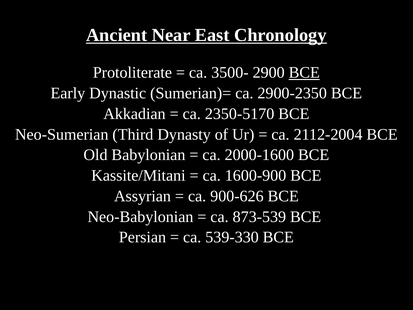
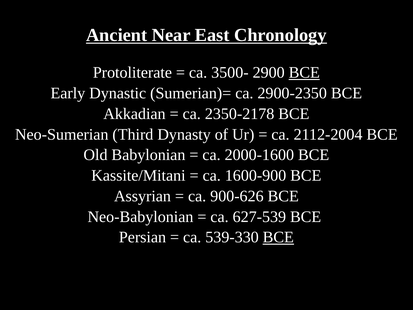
2350-5170: 2350-5170 -> 2350-2178 (240, 114)
873-539: 873-539 -> 627-539 (259, 217)
BCE underline: none -> present (278, 237)
